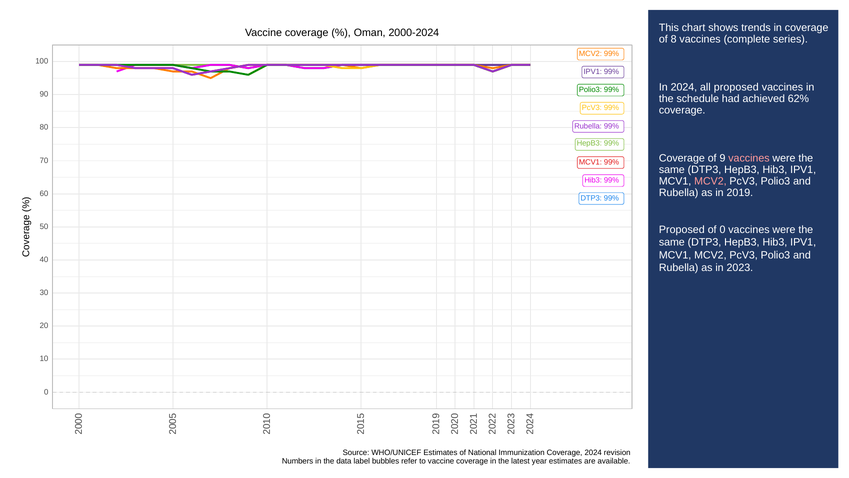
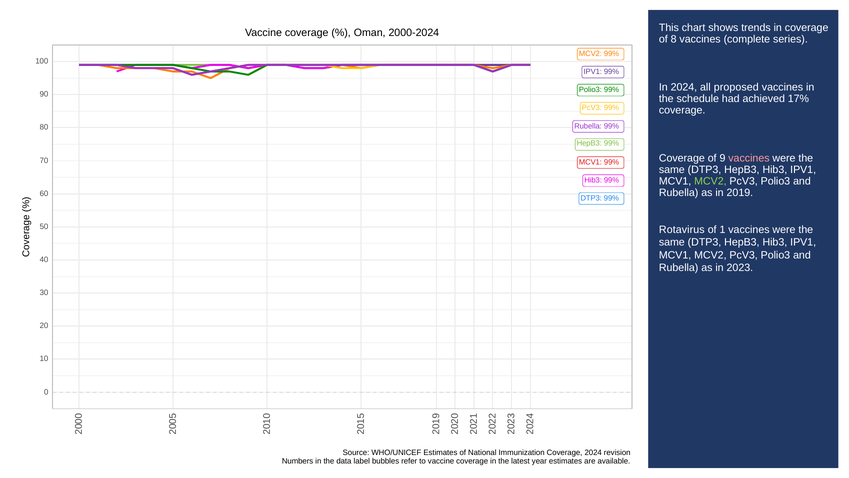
62%: 62% -> 17% (798, 99)
MCV2 colour: pink -> light green (710, 181)
Proposed: Proposed -> Rotavirus (682, 229)
of 0: 0 -> 1 (722, 229)
